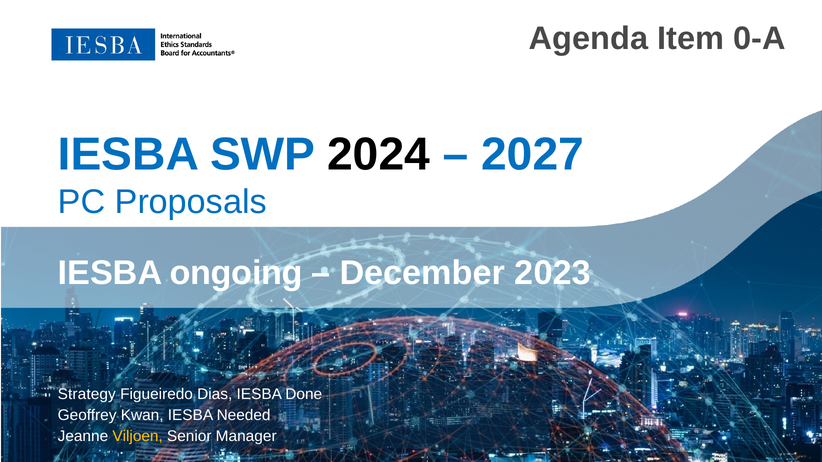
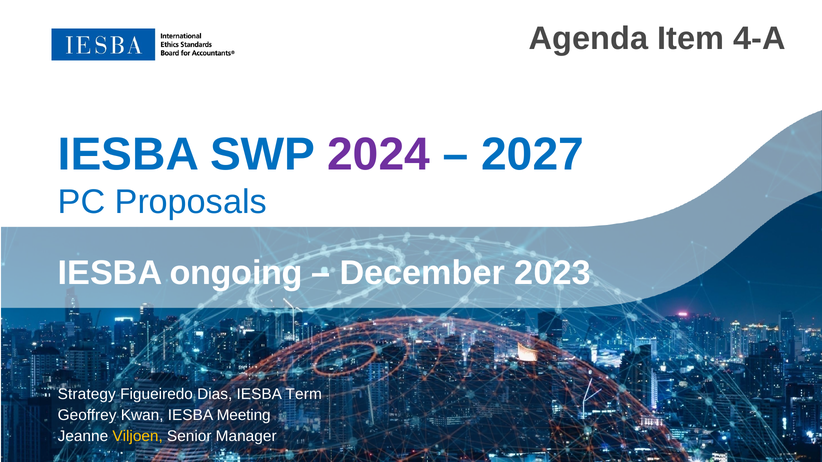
0-A: 0-A -> 4-A (759, 38)
2024 colour: black -> purple (379, 155)
Done: Done -> Term (304, 395)
Needed: Needed -> Meeting (244, 416)
